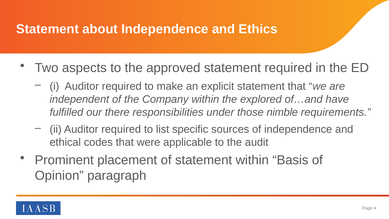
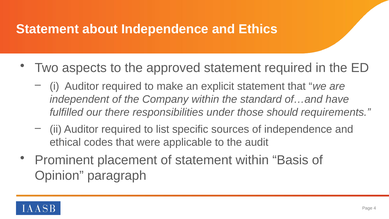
explored: explored -> standard (261, 99)
nimble: nimble -> should (282, 112)
